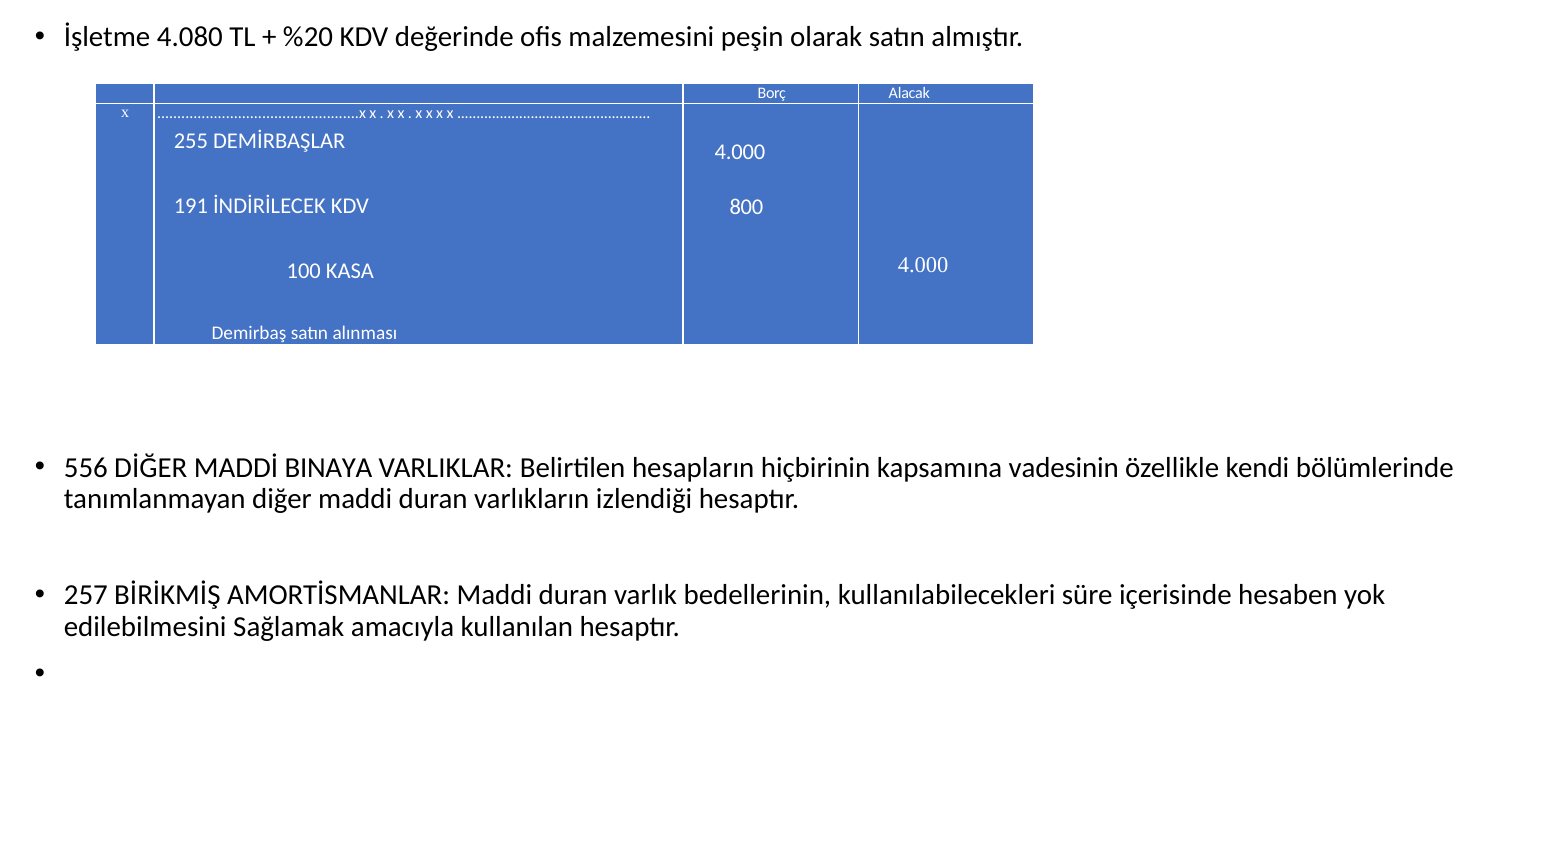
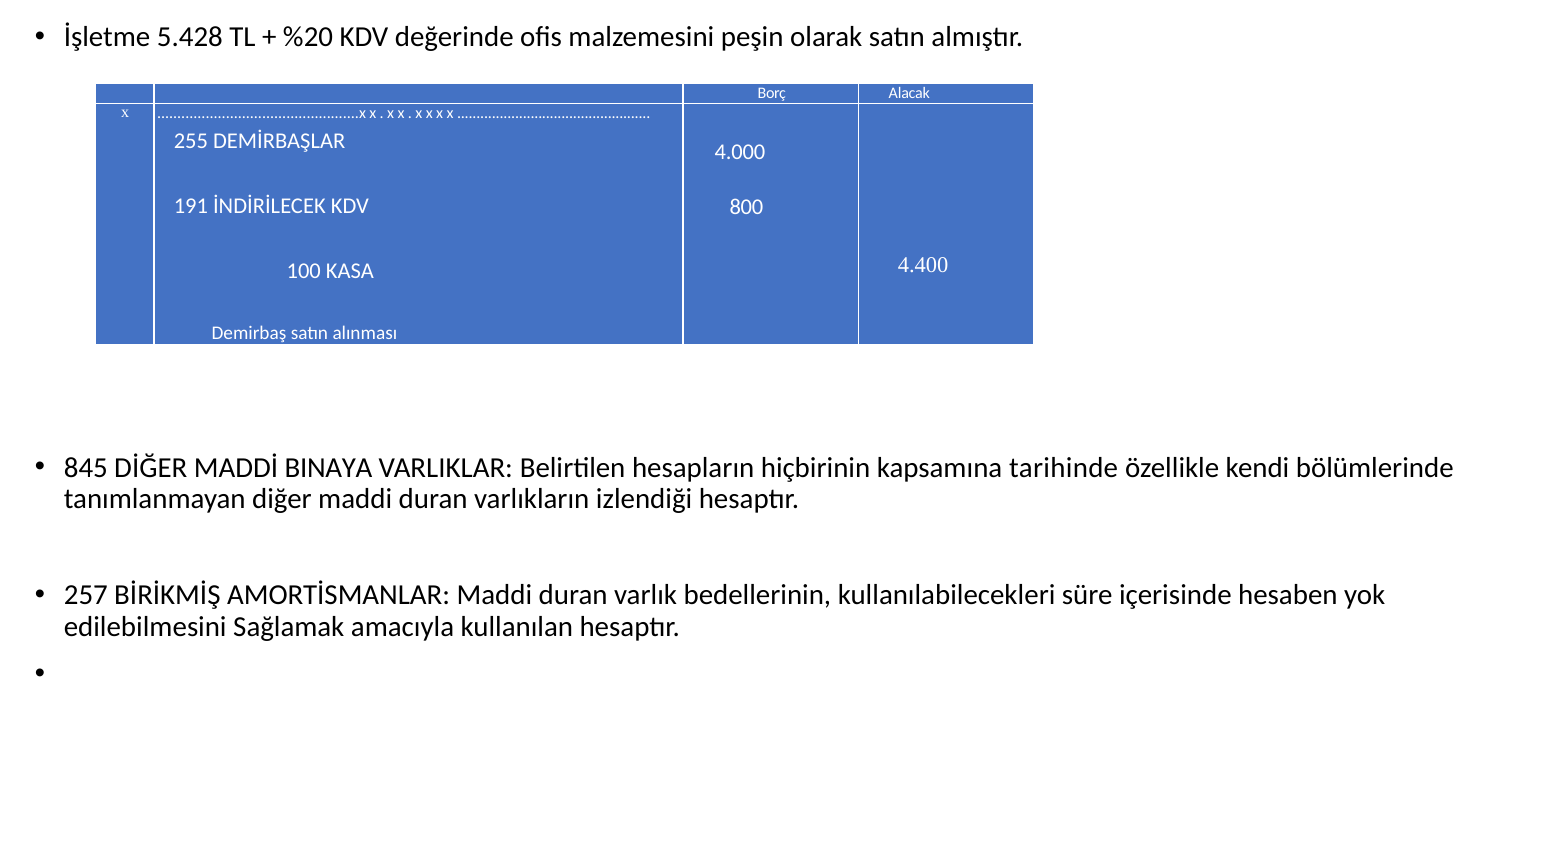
4.080: 4.080 -> 5.428 (190, 37)
4.000: 4.000 -> 4.400 (923, 265)
556: 556 -> 845 (86, 467)
vadesinin: vadesinin -> tarihinde (1064, 467)
